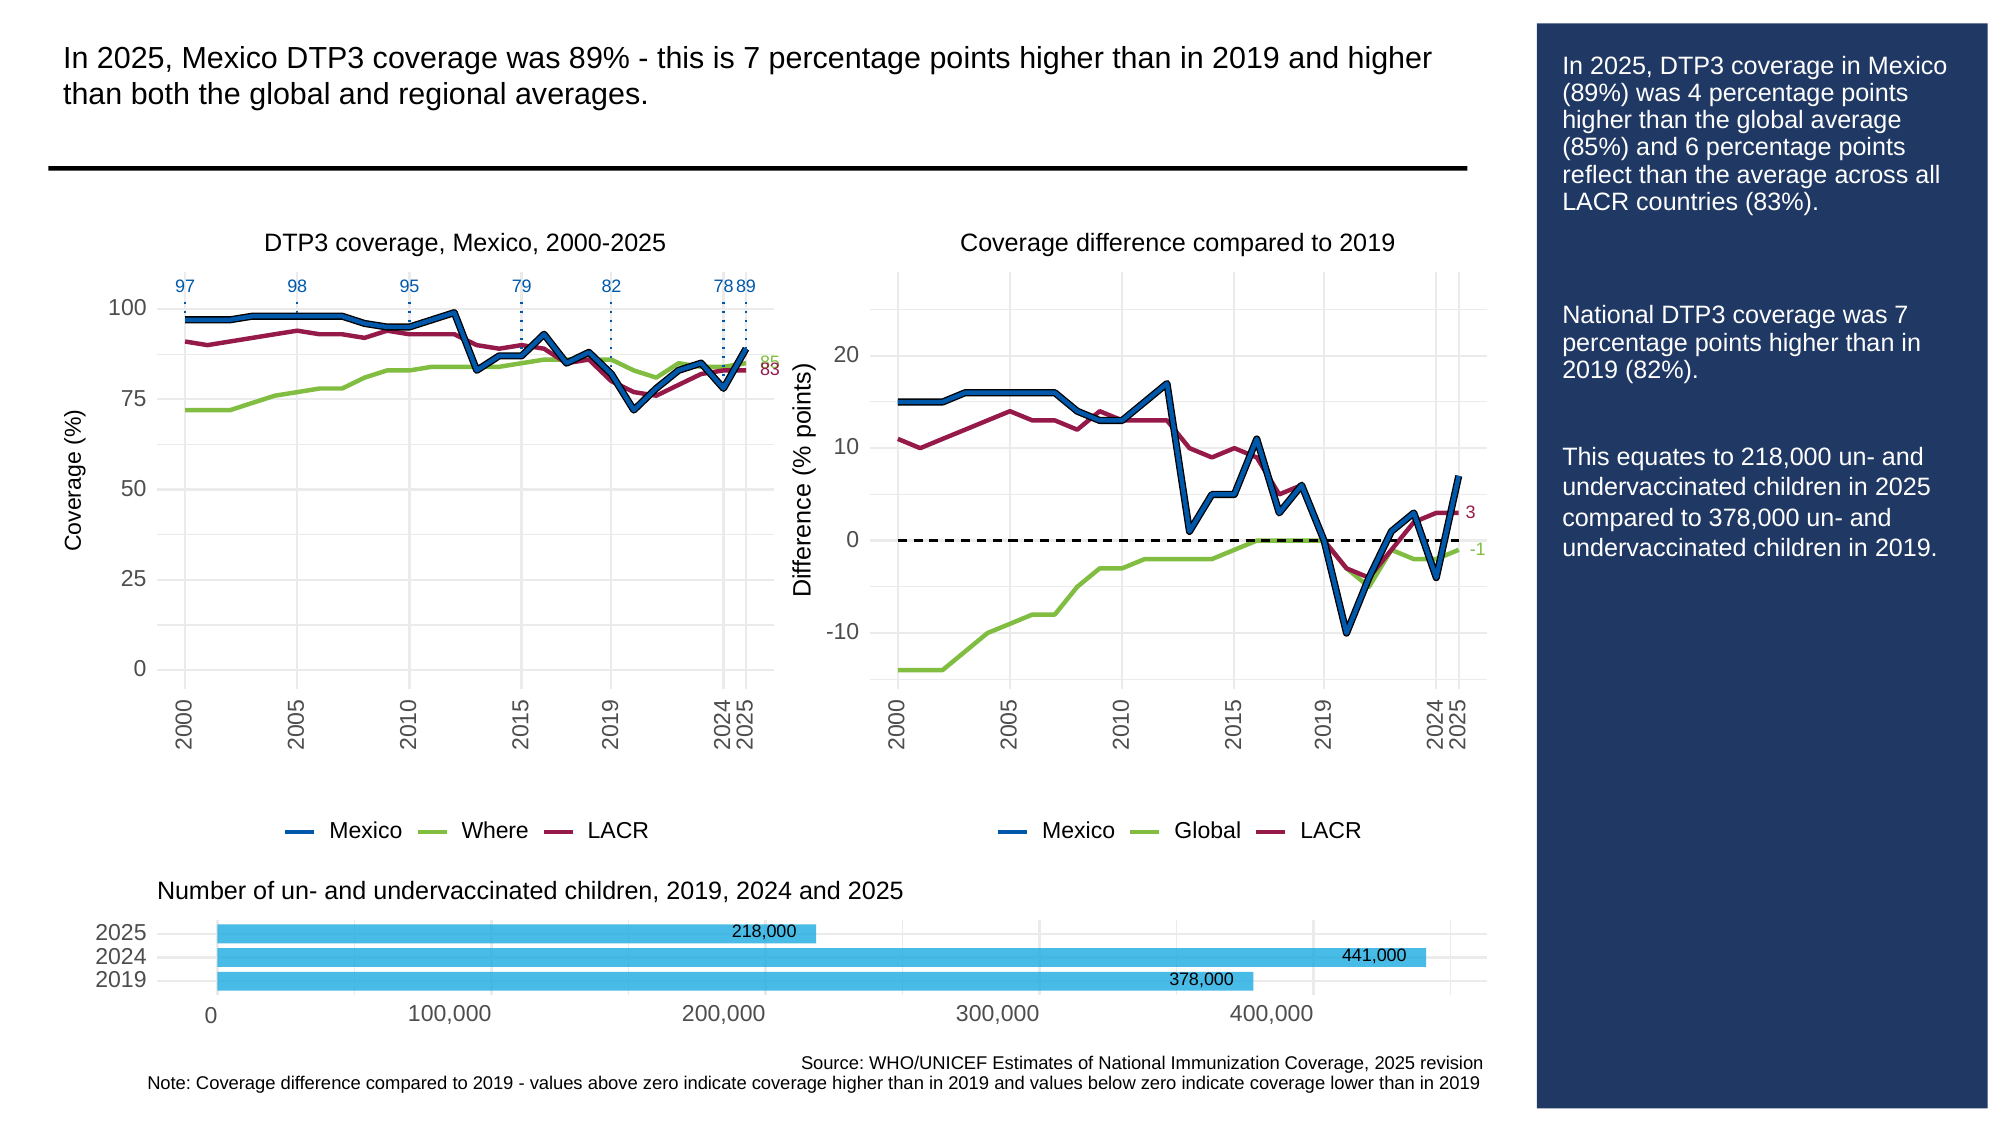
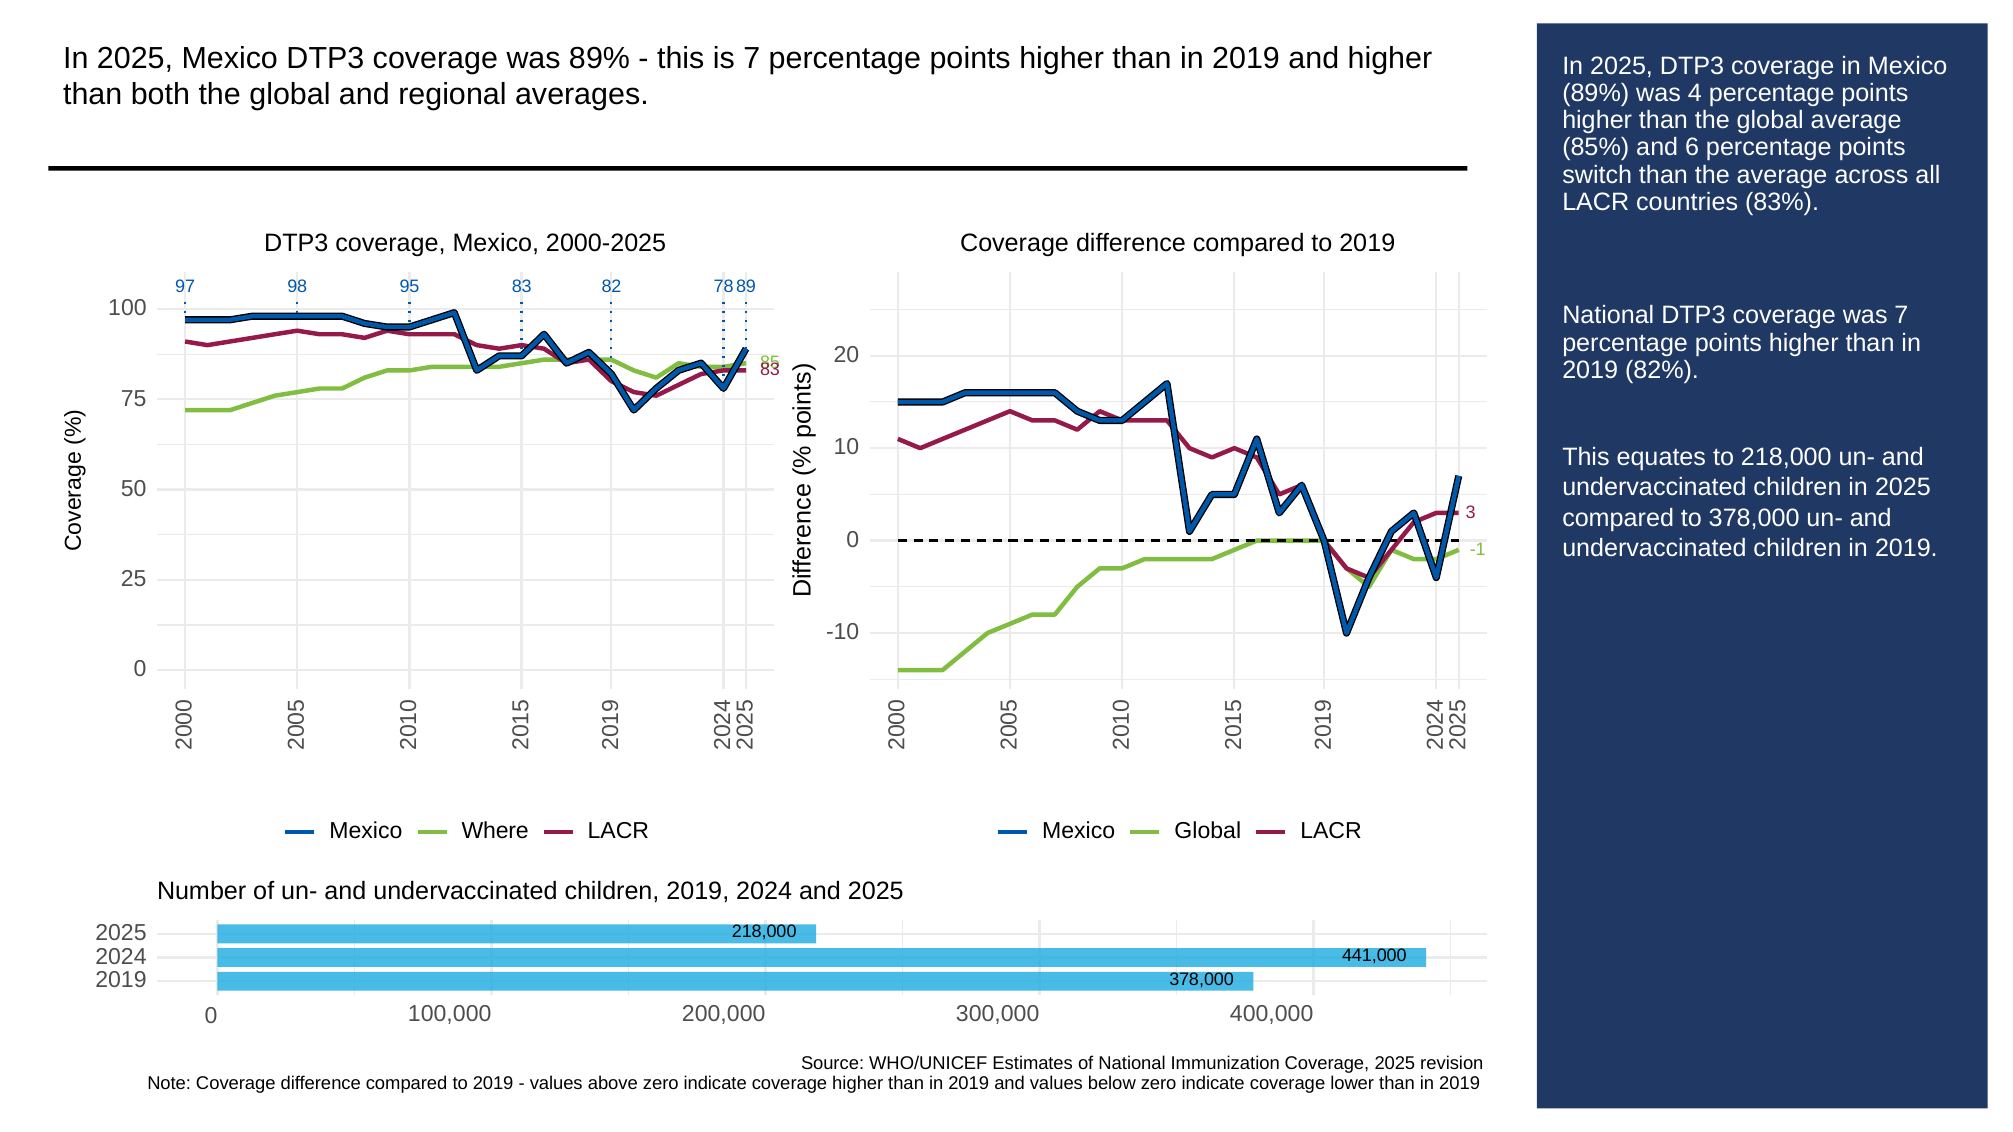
reflect: reflect -> switch (1597, 175)
95 79: 79 -> 83 (522, 287)
